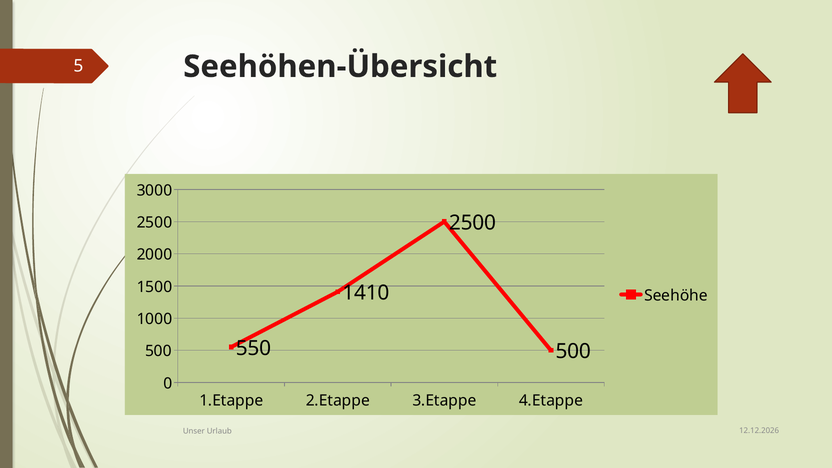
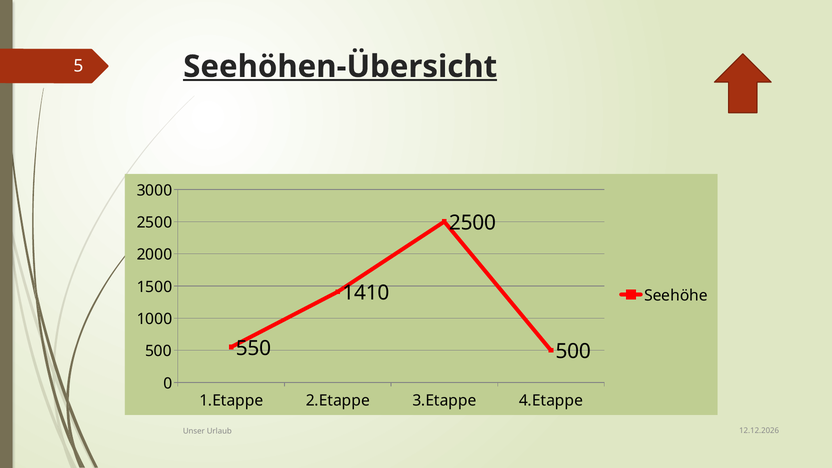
Seehöhen-Übersicht underline: none -> present (340, 67)
